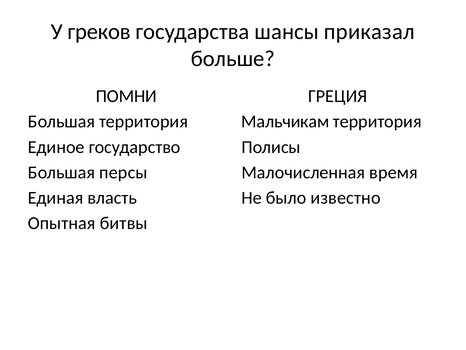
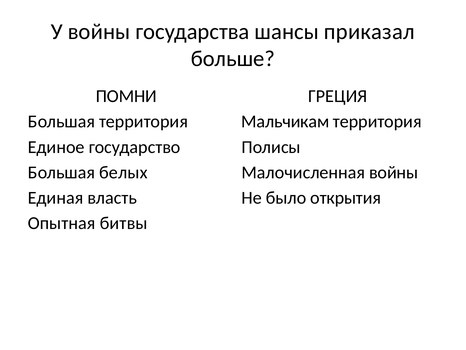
У греков: греков -> войны (99, 31)
персы: персы -> белых (123, 172)
Малочисленная время: время -> войны (394, 172)
известно: известно -> открытия (346, 198)
